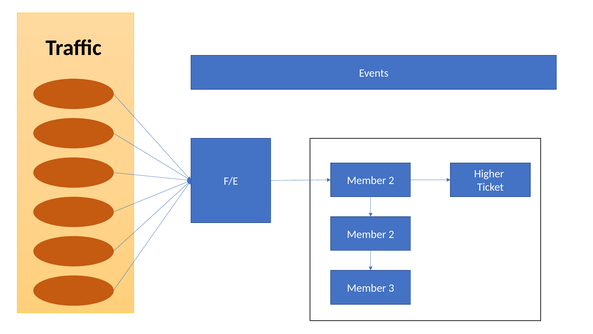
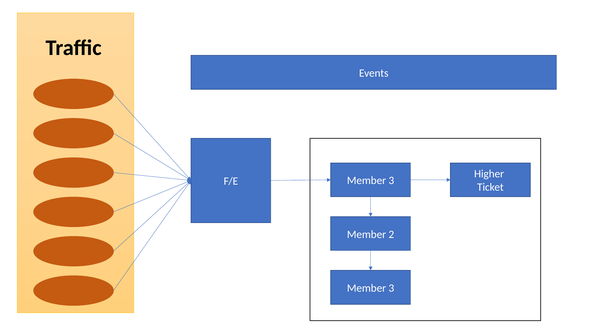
F/E Member 2: 2 -> 3 (391, 180)
